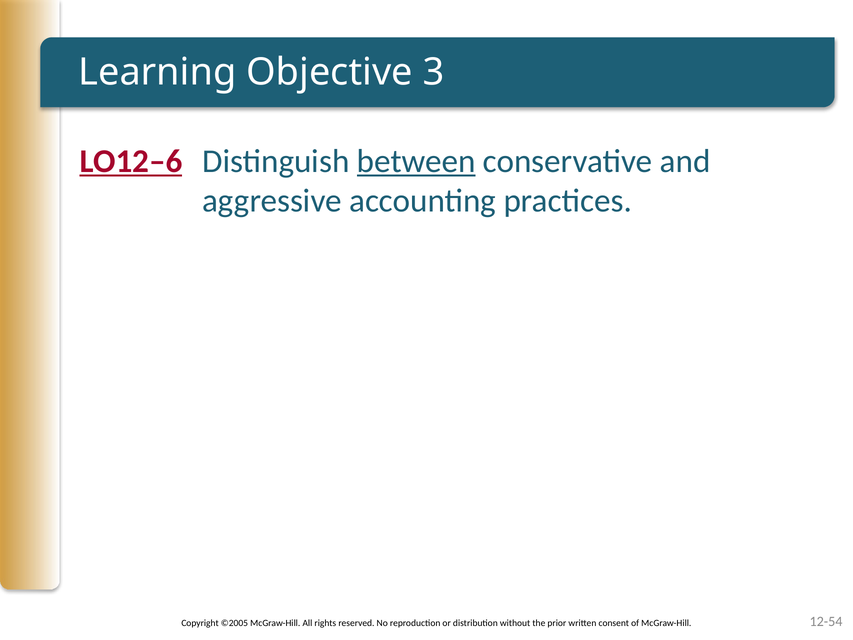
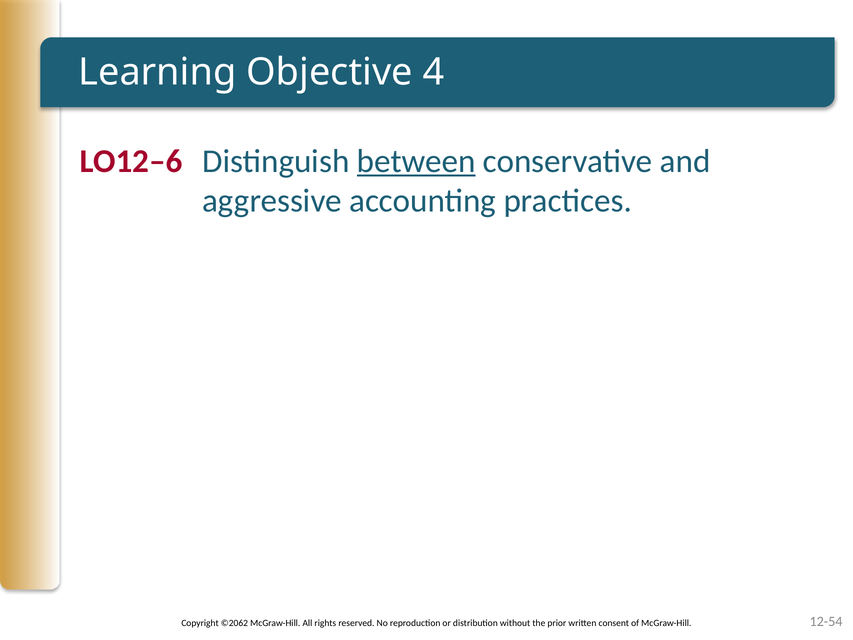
3: 3 -> 4 (433, 72)
LO12–6 underline: present -> none (131, 161)
©2005: ©2005 -> ©2062 (234, 623)
